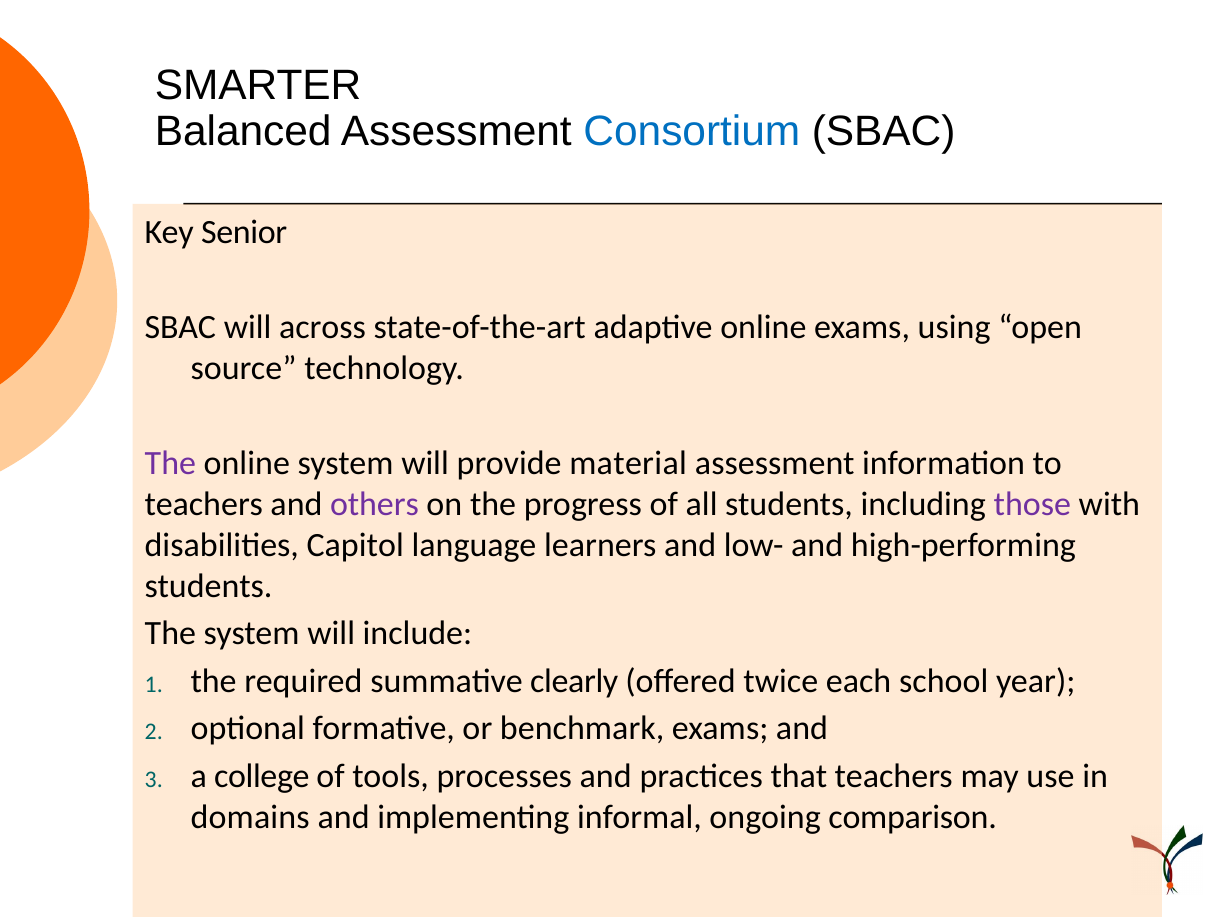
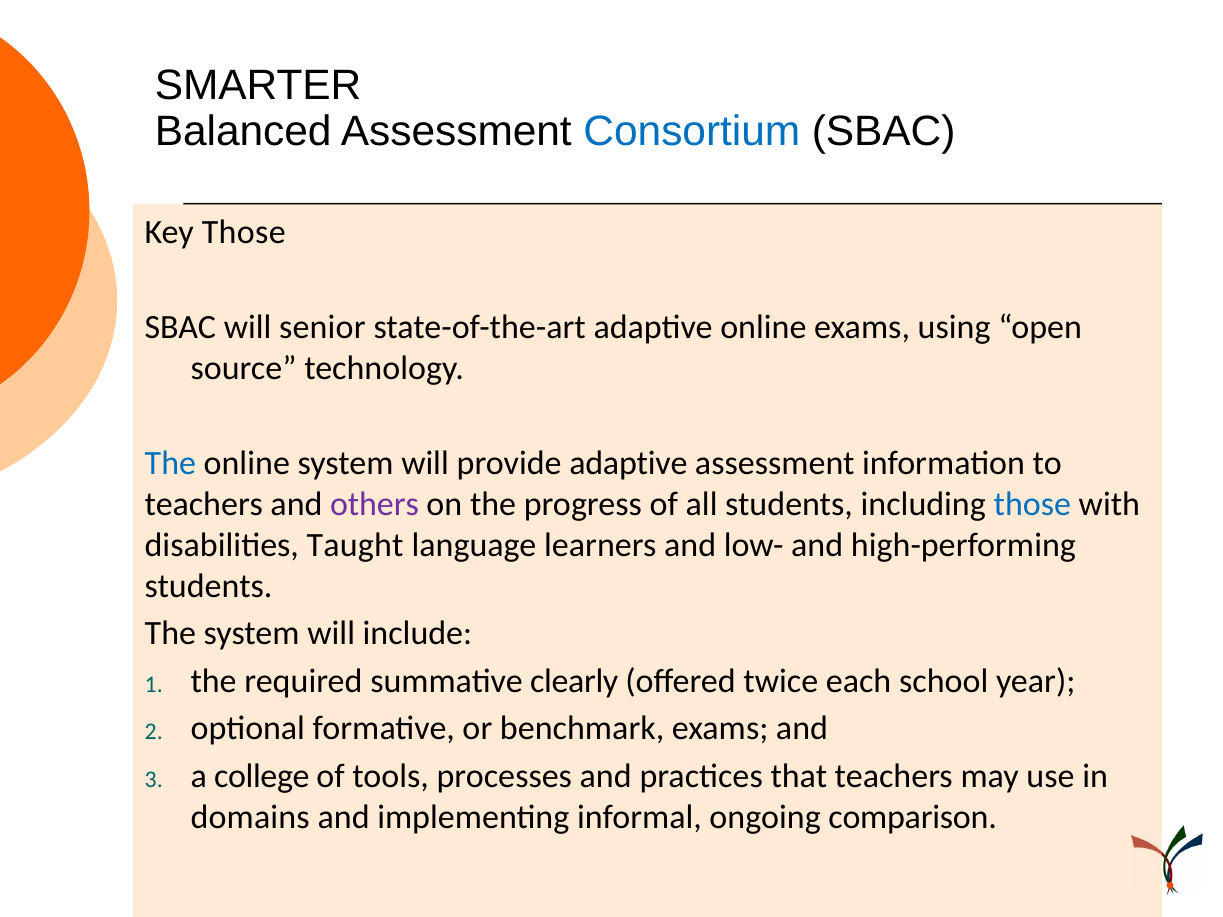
Key Senior: Senior -> Those (244, 233)
across: across -> senior (322, 328)
The colour: purple -> blue (170, 464)
provide material: material -> adaptive (628, 464)
those colour: purple -> blue (1032, 505)
Capitol: Capitol -> Taught (355, 545)
